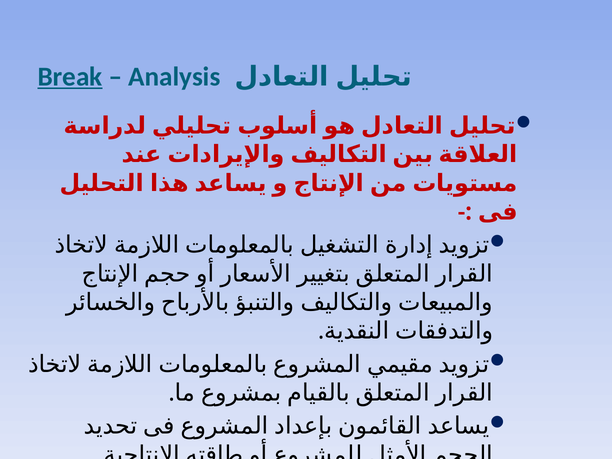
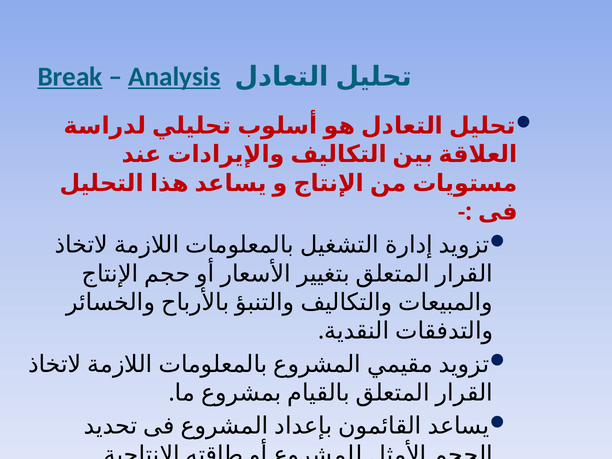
Analysis underline: none -> present (174, 77)
